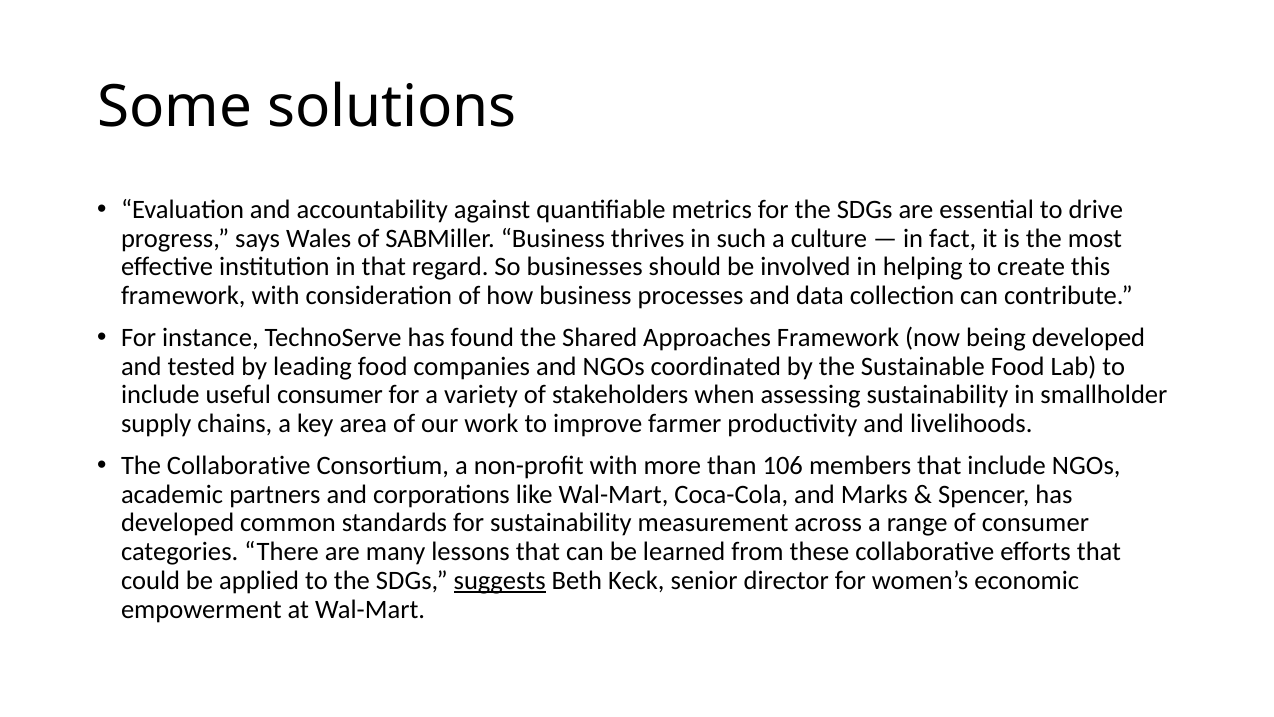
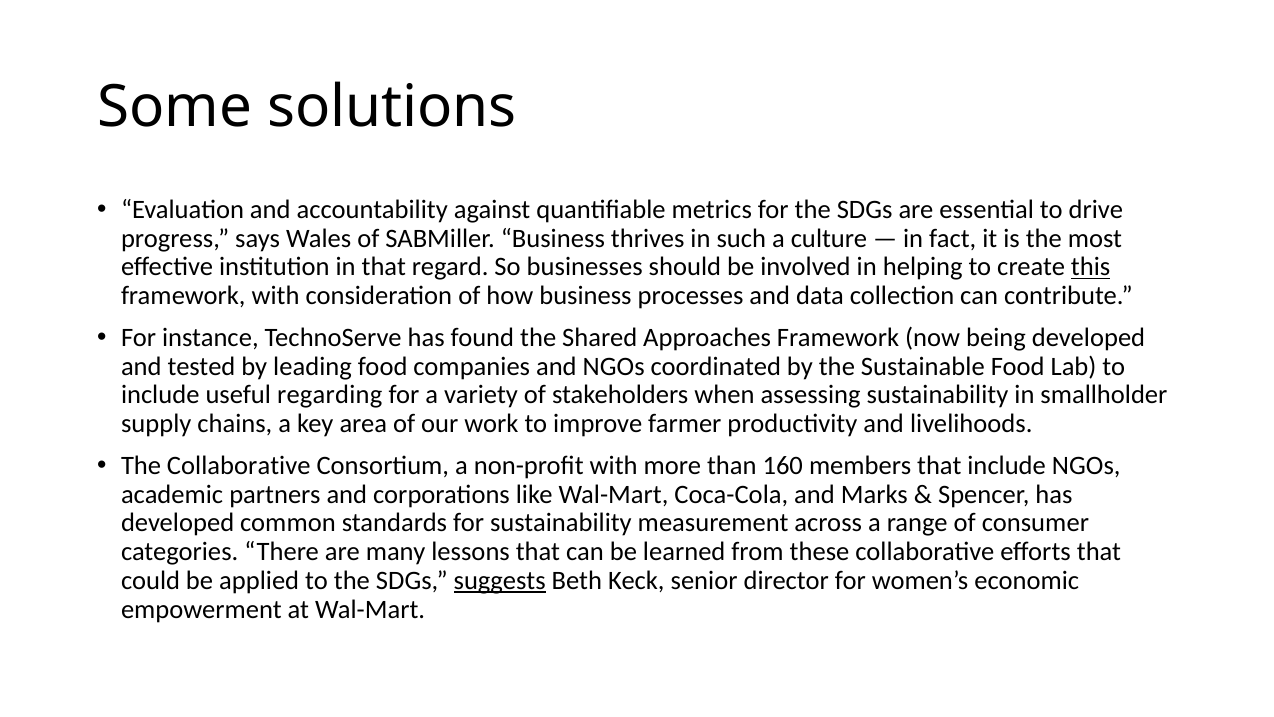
this underline: none -> present (1091, 267)
useful consumer: consumer -> regarding (330, 395)
106: 106 -> 160 (783, 466)
